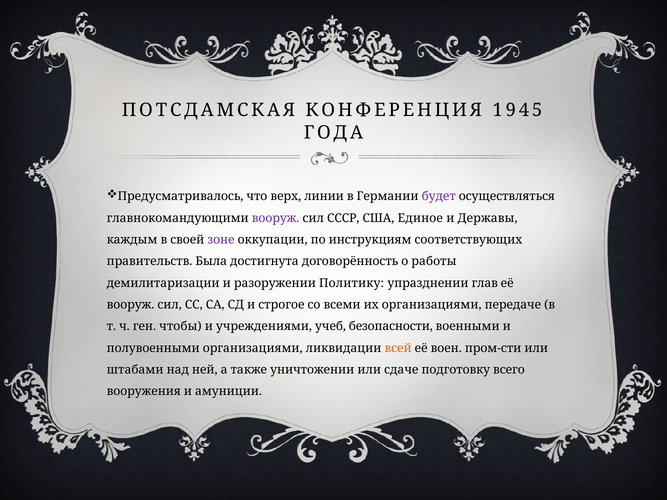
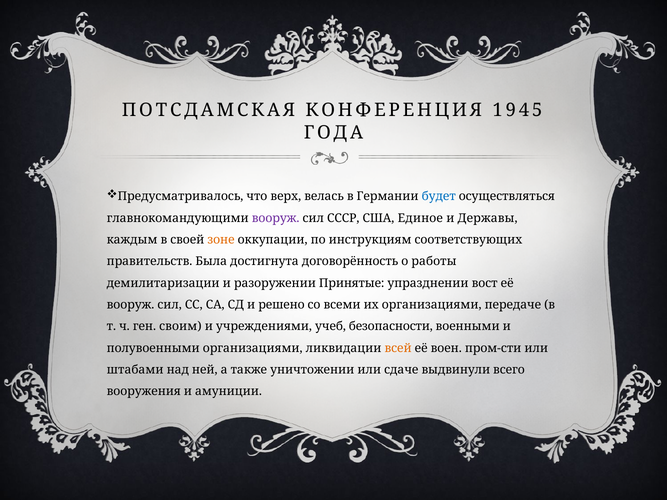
линии: линии -> велась (324, 196)
будет colour: purple -> blue (439, 196)
зоне colour: purple -> orange (221, 240)
Политику: Политику -> Принятые (352, 283)
глав: глав -> вост (485, 283)
строгое: строгое -> решено (281, 305)
чтобы: чтобы -> своим (180, 327)
подготовку: подготовку -> выдвинули (456, 370)
